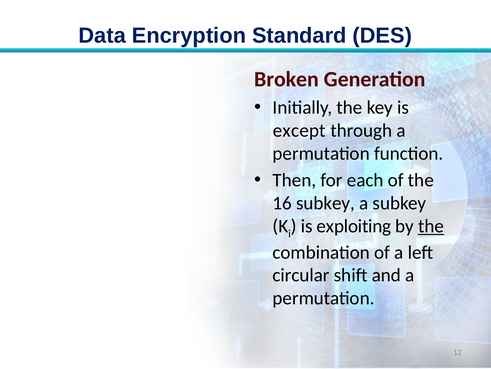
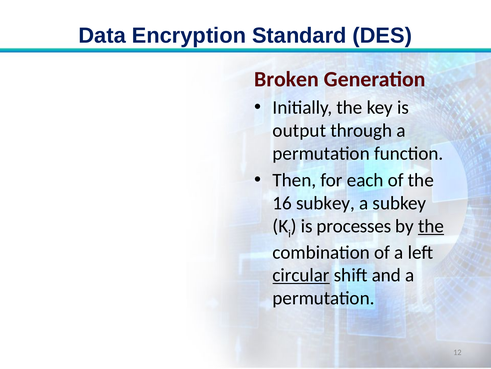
except: except -> output (299, 130)
exploiting: exploiting -> processes (354, 226)
circular underline: none -> present (301, 275)
